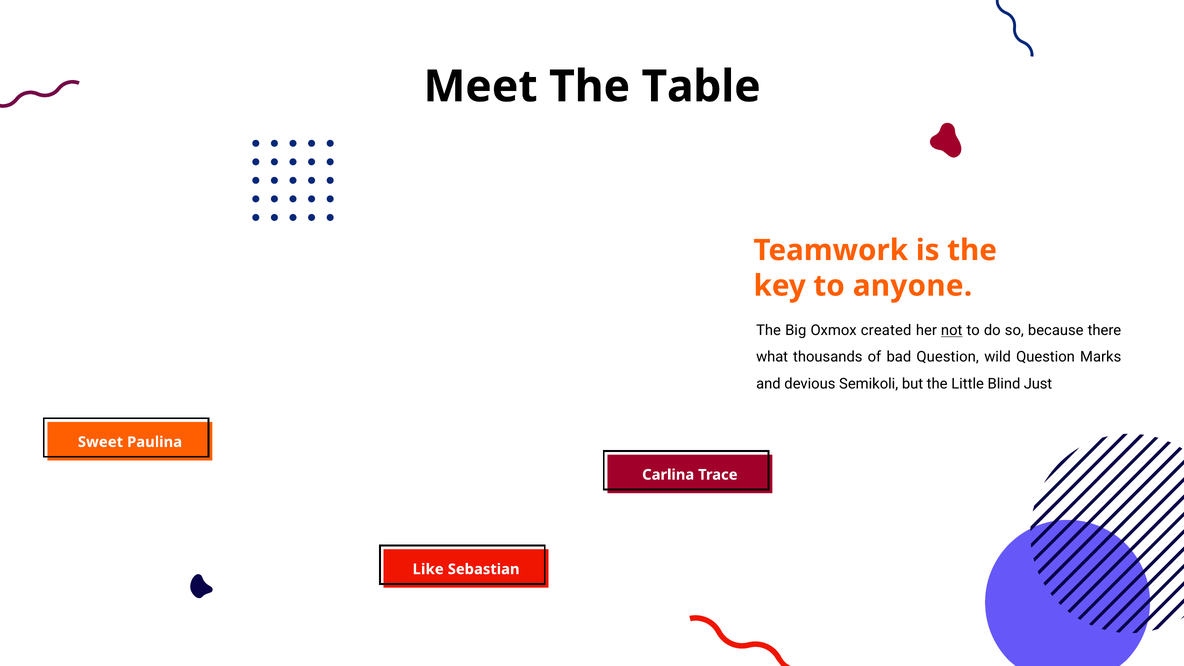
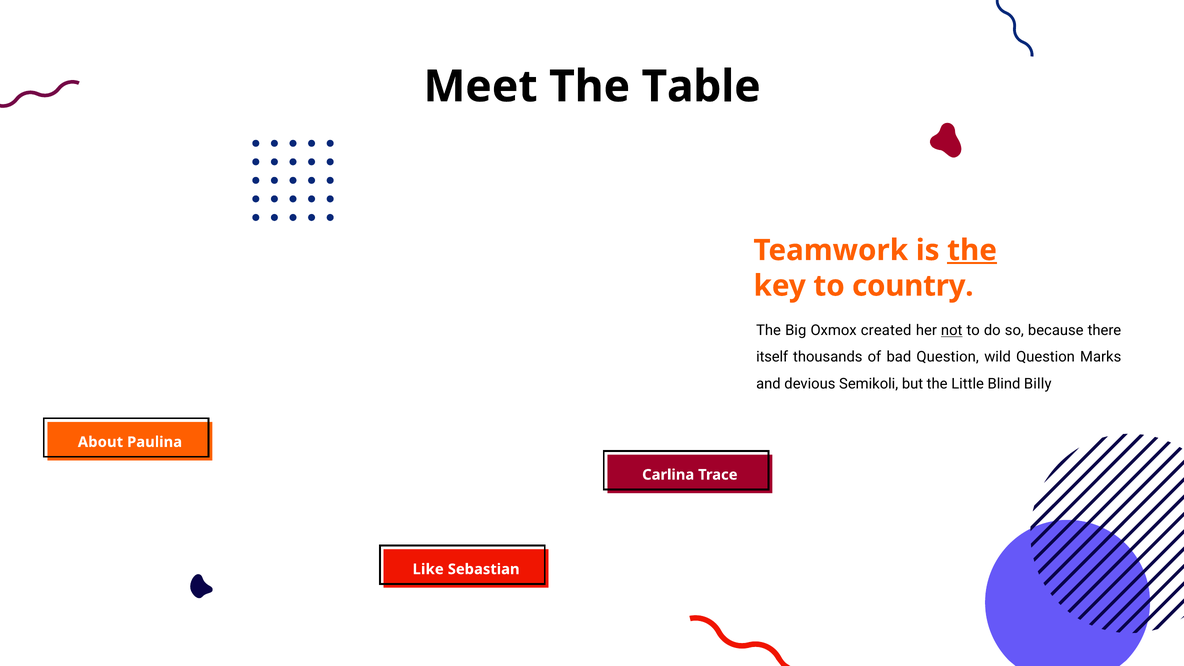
the underline: none -> present (972, 250)
anyone: anyone -> country (913, 286)
what: what -> itself (772, 357)
Just: Just -> Billy (1038, 384)
Sweet: Sweet -> About (101, 442)
